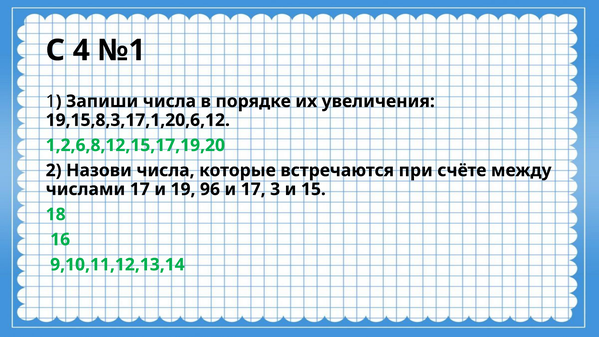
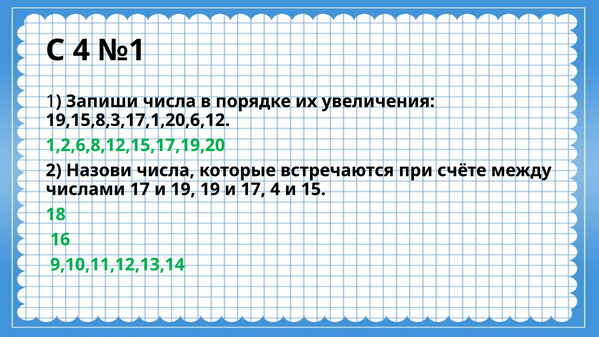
19 96: 96 -> 19 (210, 189)
17 3: 3 -> 4 (275, 189)
